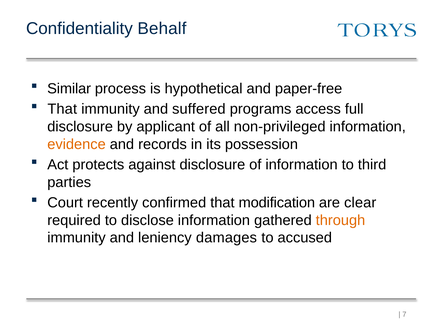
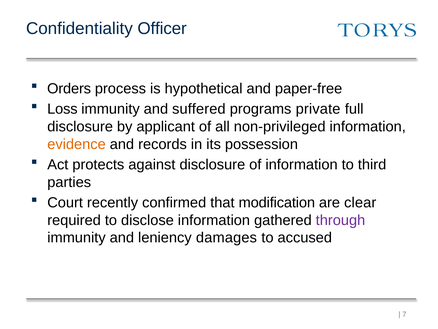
Behalf: Behalf -> Officer (162, 29)
Similar: Similar -> Orders (69, 89)
That: That -> Loss (62, 109)
access: access -> private (318, 109)
through colour: orange -> purple (340, 220)
